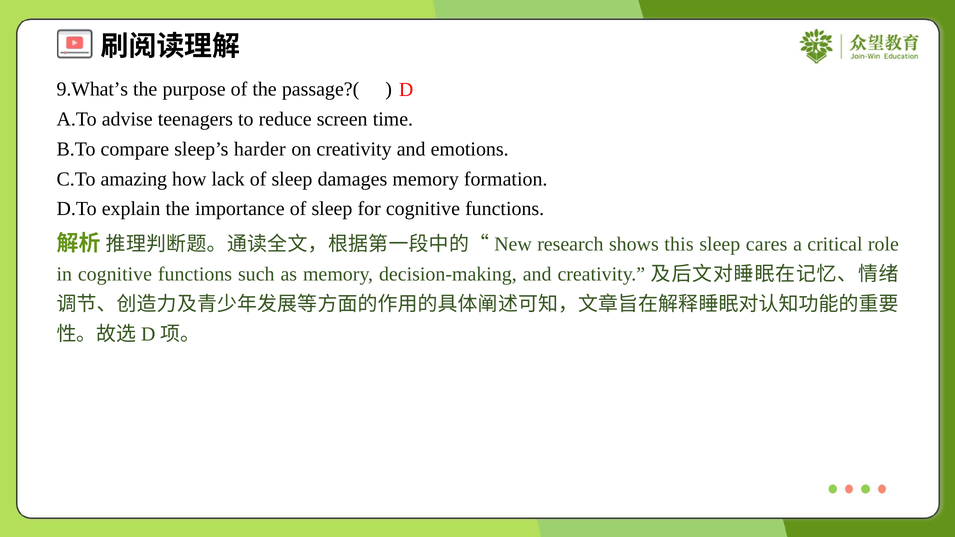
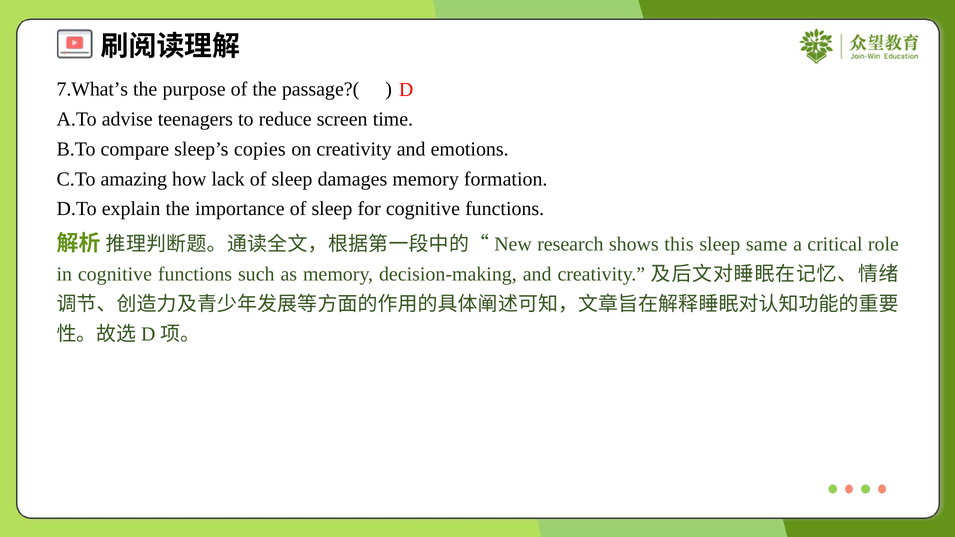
9.What’s: 9.What’s -> 7.What’s (92, 89)
harder: harder -> copies (260, 149)
cares: cares -> same (767, 244)
